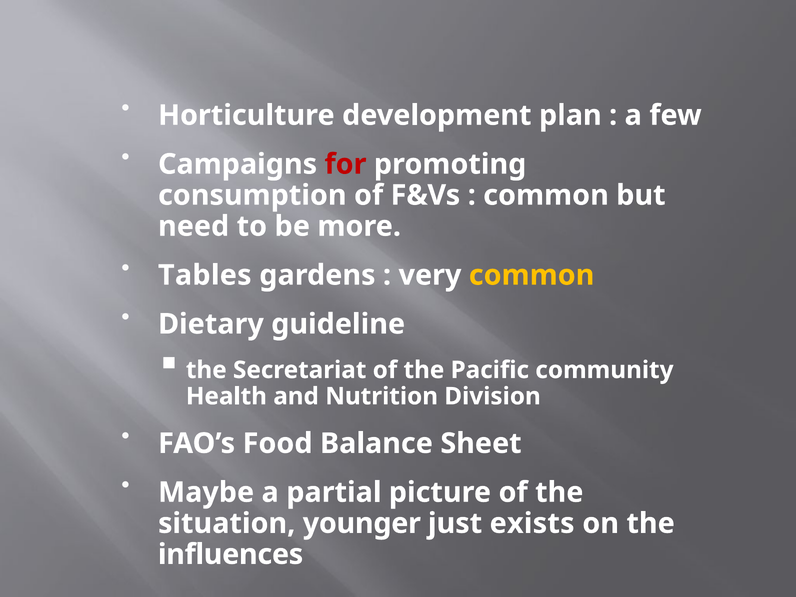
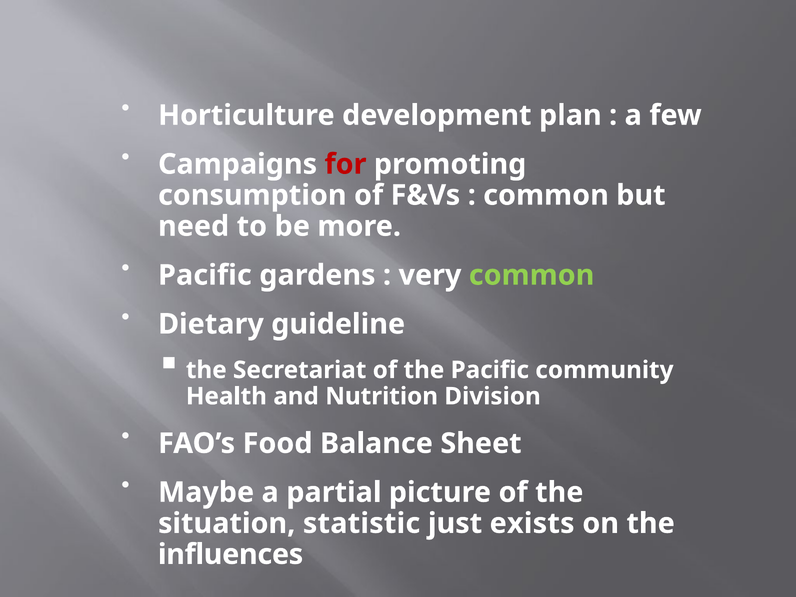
Tables: Tables -> Pacific (205, 275)
common colour: yellow -> light green (532, 275)
younger: younger -> statistic (362, 523)
